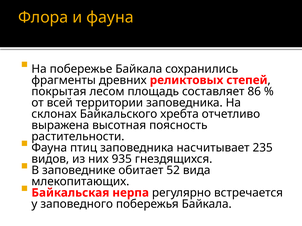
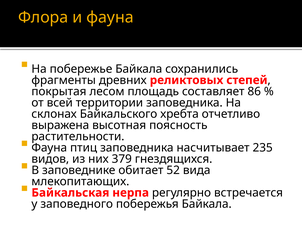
935: 935 -> 379 (122, 159)
